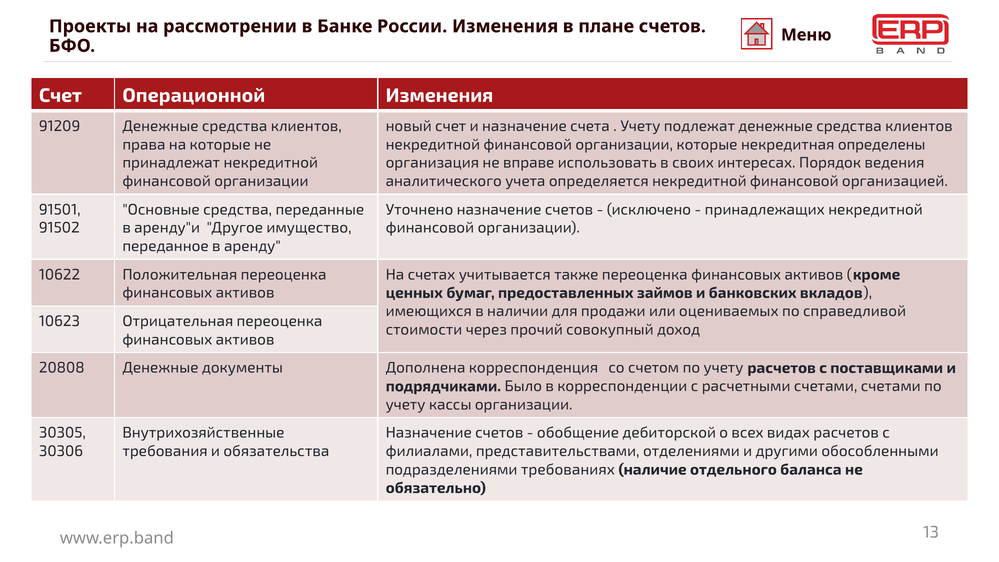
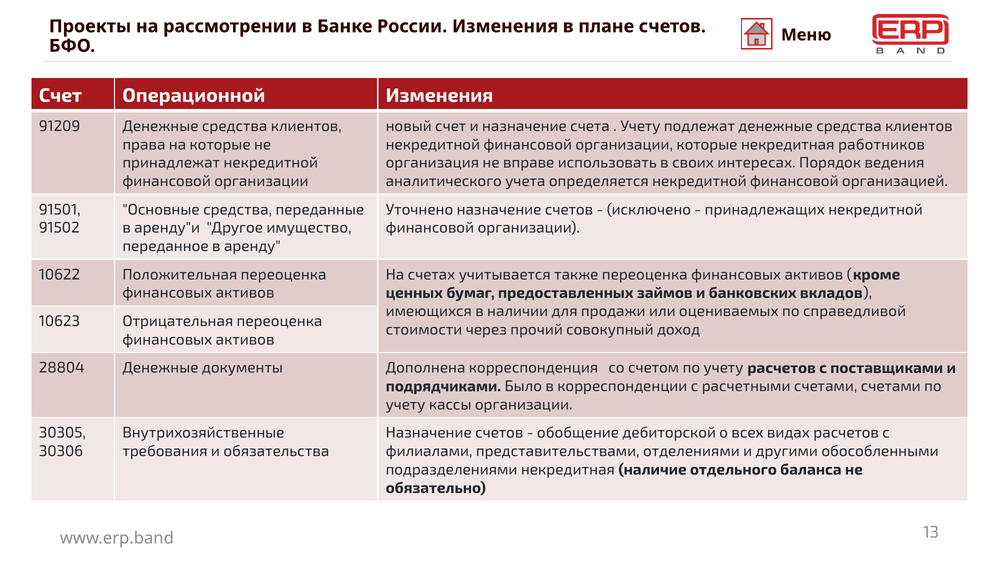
определены: определены -> работников (882, 144)
20808: 20808 -> 28804 (62, 368)
подразделениями требованиях: требованиях -> некредитная (568, 470)
